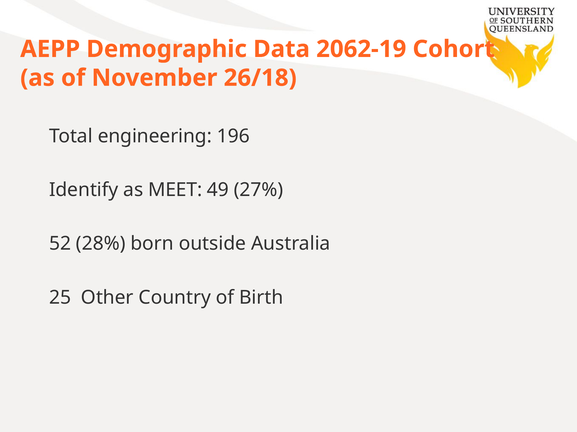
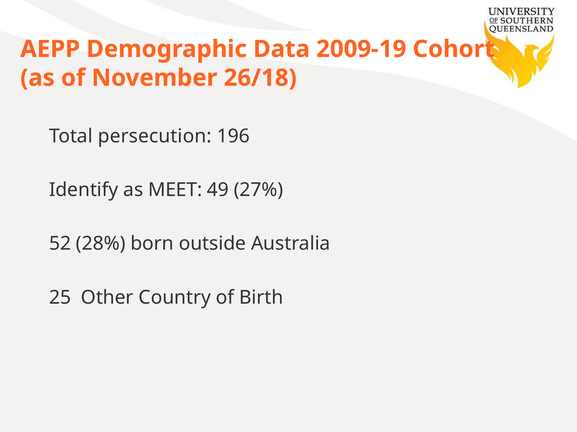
2062-19: 2062-19 -> 2009-19 (361, 49)
engineering: engineering -> persecution (155, 136)
